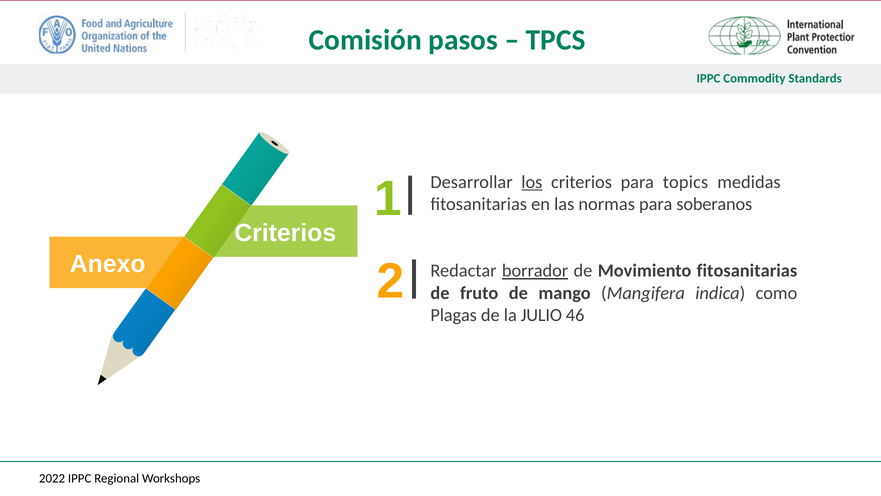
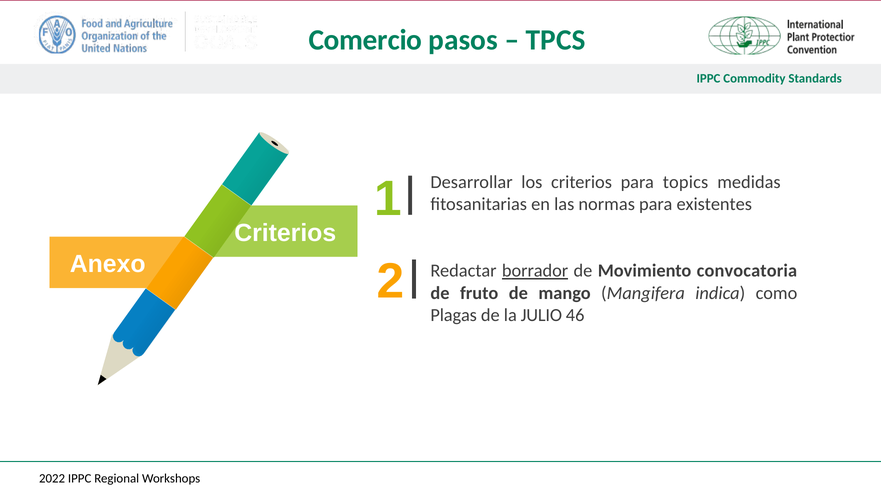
Comisión: Comisión -> Comercio (365, 40)
los underline: present -> none (532, 182)
soberanos: soberanos -> existentes (714, 204)
Movimiento fitosanitarias: fitosanitarias -> convocatoria (747, 271)
